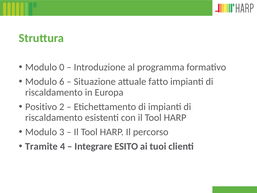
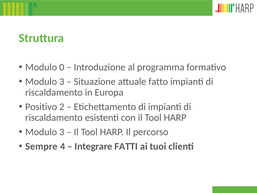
6: 6 -> 3 (62, 82)
Tramite: Tramite -> Sempre (41, 146)
ESITO: ESITO -> FATTI (126, 146)
